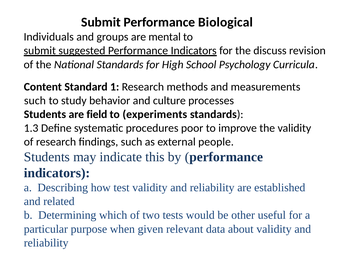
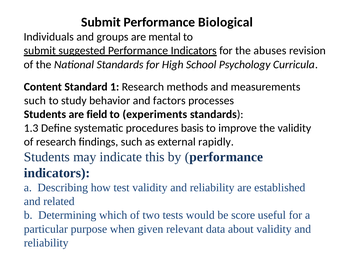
discuss: discuss -> abuses (270, 51)
culture: culture -> factors (169, 101)
poor: poor -> basis (192, 128)
people: people -> rapidly (216, 142)
other: other -> score (243, 216)
